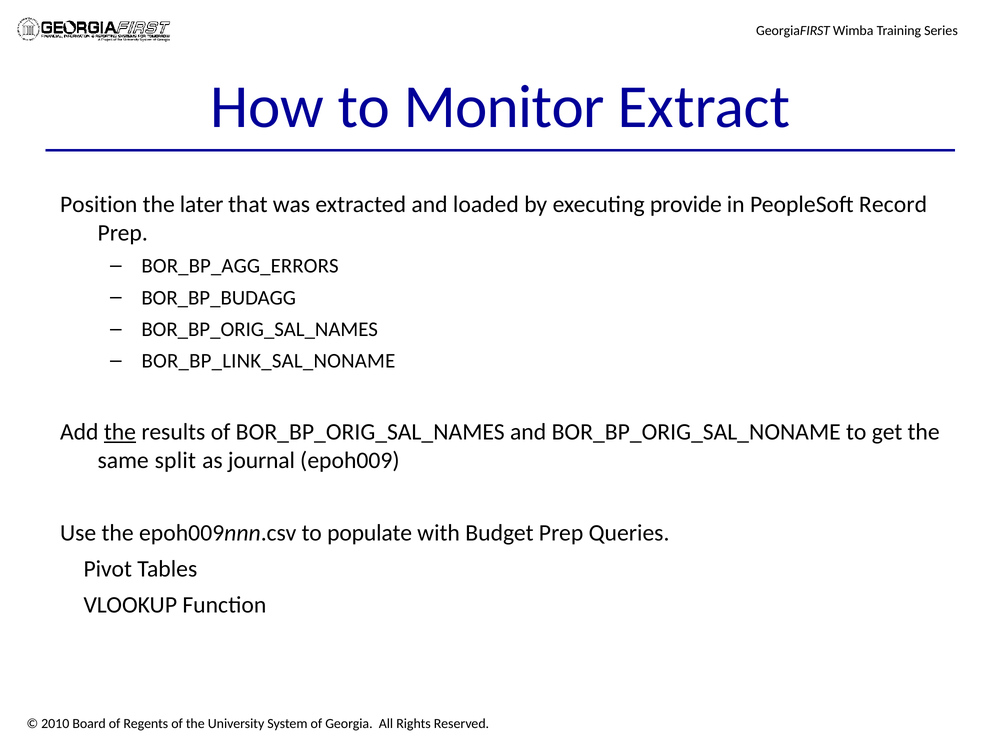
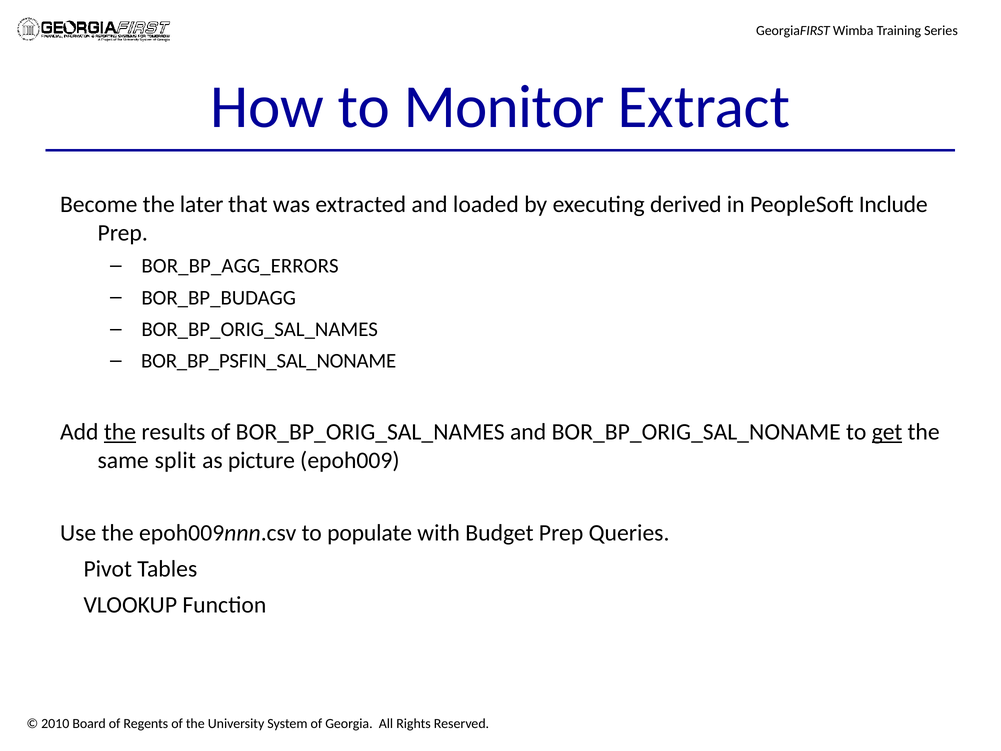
Position: Position -> Become (99, 204)
provide: provide -> derived (686, 204)
Record: Record -> Include (893, 204)
BOR_BP_LINK_SAL_NONAME: BOR_BP_LINK_SAL_NONAME -> BOR_BP_PSFIN_SAL_NONAME (269, 361)
get underline: none -> present (887, 432)
journal: journal -> picture (261, 460)
